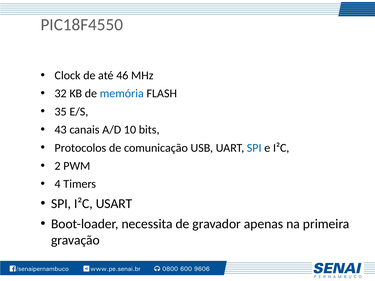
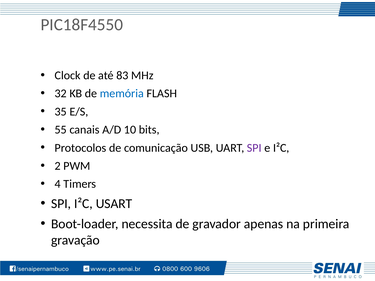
46: 46 -> 83 (122, 75)
43: 43 -> 55 (61, 130)
SPI colour: blue -> purple (254, 148)
